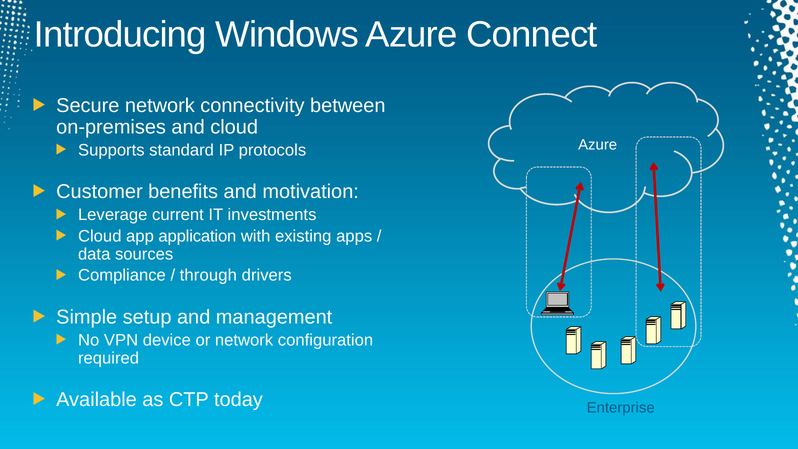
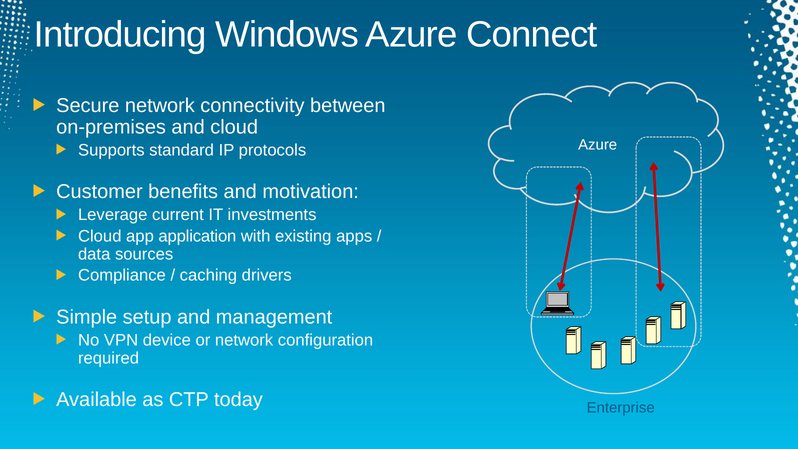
through: through -> caching (208, 275)
